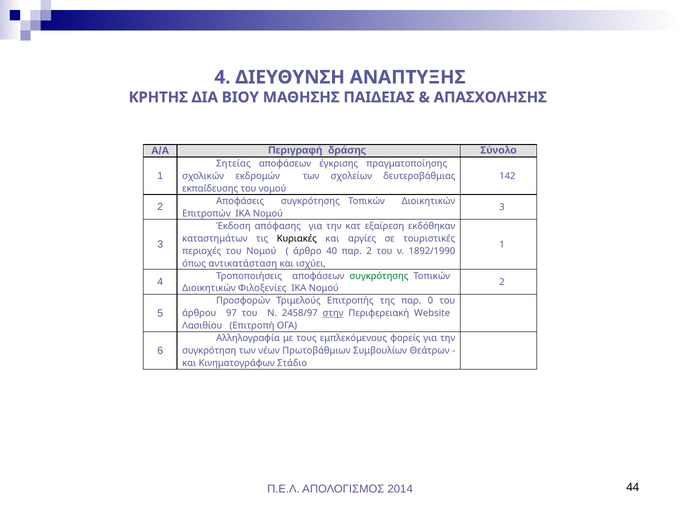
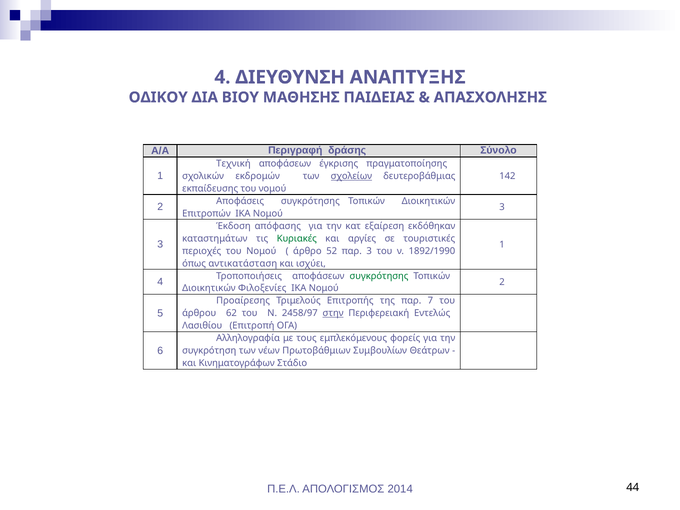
ΚΡΗΤΗΣ: ΚΡΗΤΗΣ -> ΟΔΙΚΟΥ (158, 97)
Σητείας: Σητείας -> Τεχνική (233, 164)
σχολείων underline: none -> present (351, 176)
Κυριακές colour: black -> green (297, 238)
40: 40 -> 52 (332, 251)
παρ 2: 2 -> 3 (369, 251)
Προσφορών: Προσφορών -> Προαίρεσης (243, 301)
0: 0 -> 7 (430, 301)
97: 97 -> 62 (231, 313)
Website: Website -> Εντελώς (432, 313)
